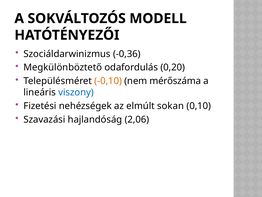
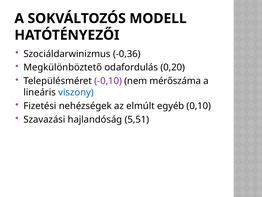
-0,10 colour: orange -> purple (108, 81)
sokan: sokan -> egyéb (171, 106)
2,06: 2,06 -> 5,51 (137, 119)
